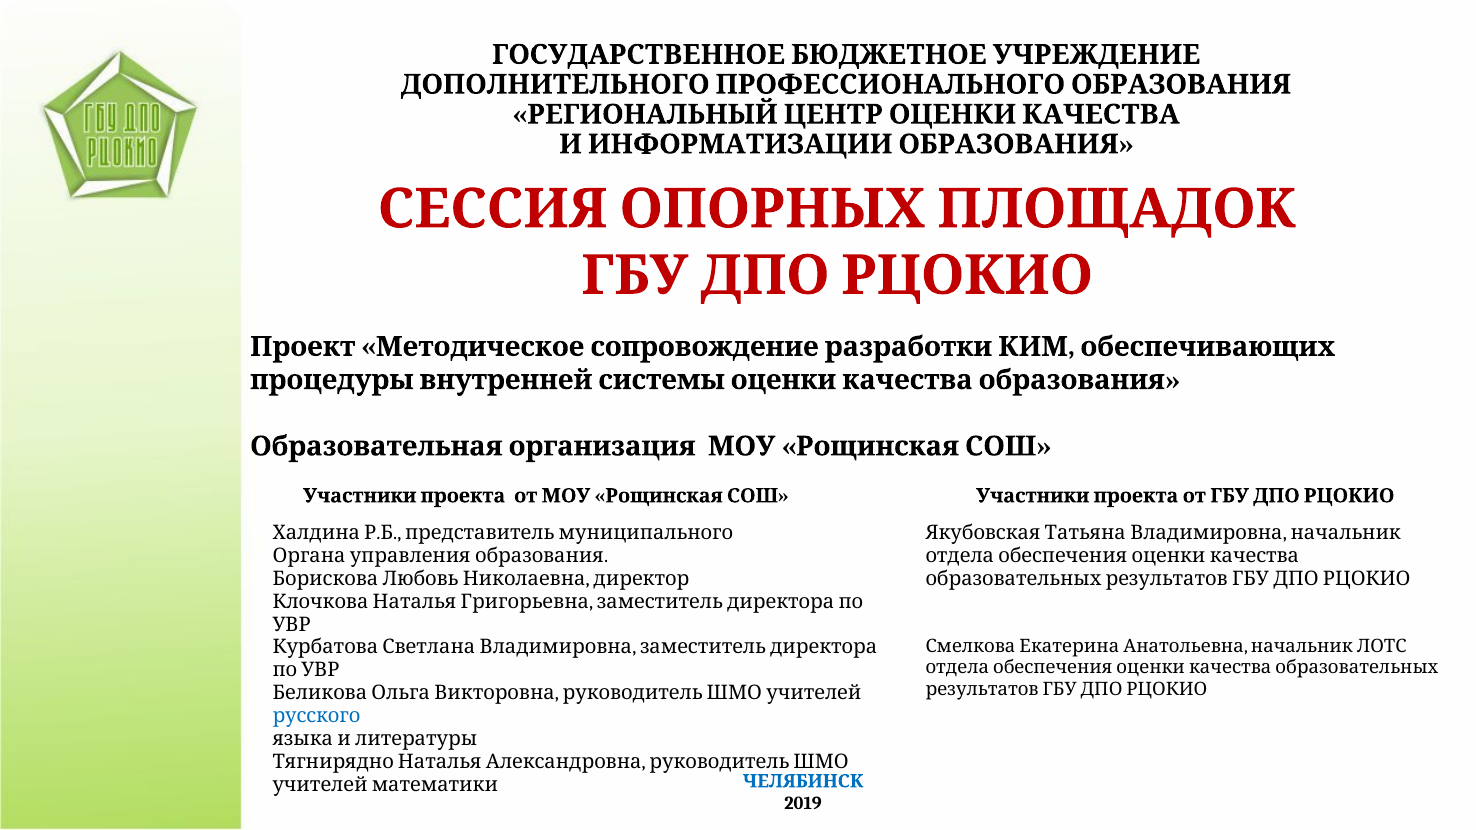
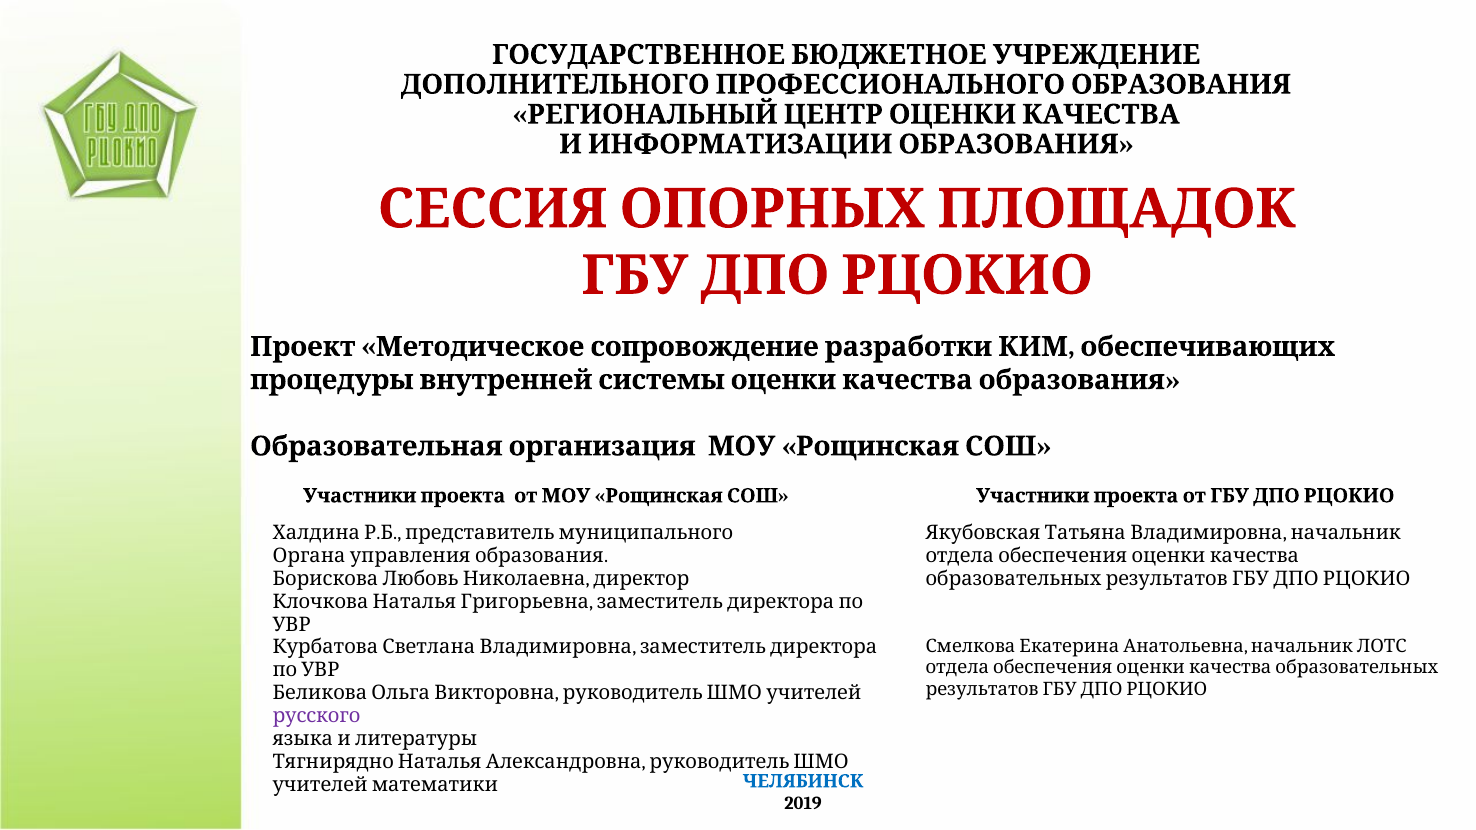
русского colour: blue -> purple (317, 716)
